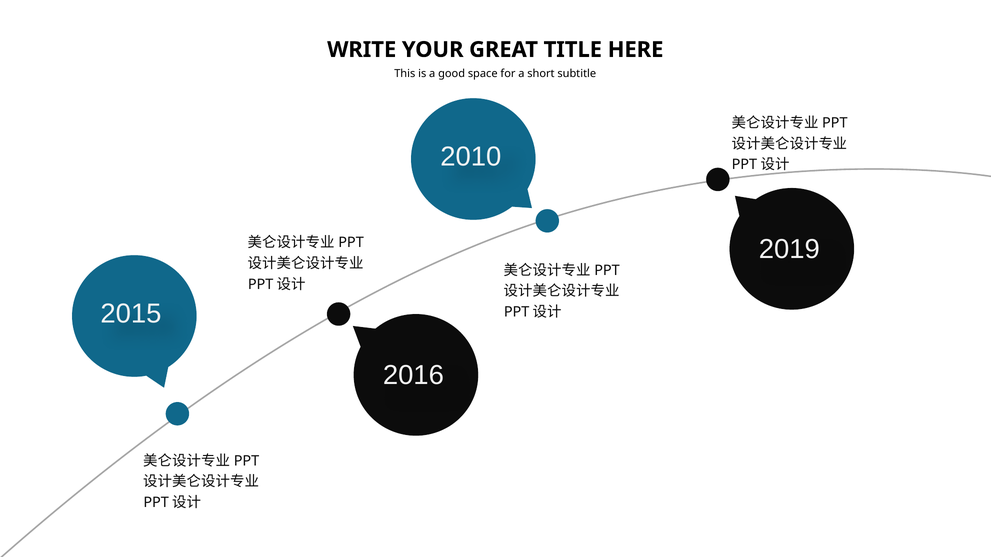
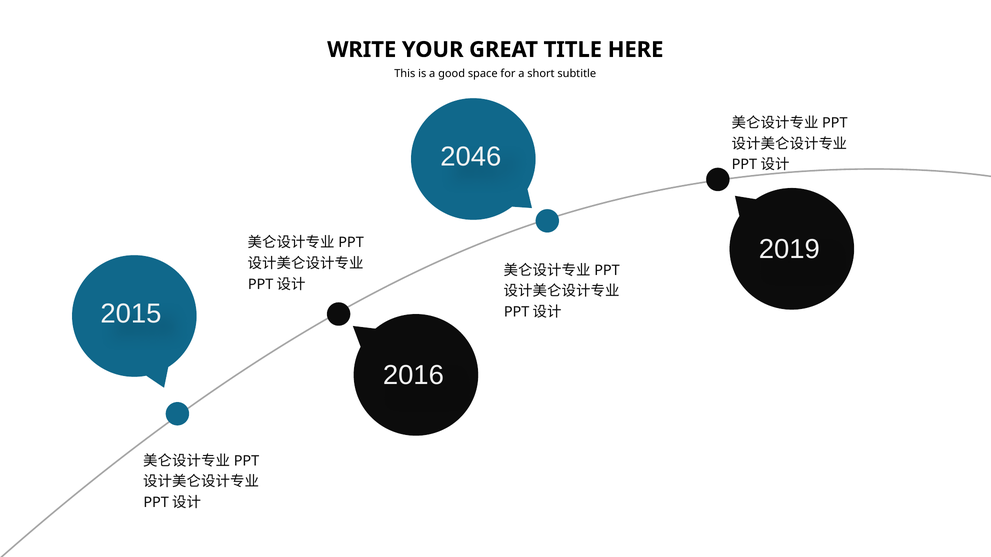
2010: 2010 -> 2046 (471, 157)
